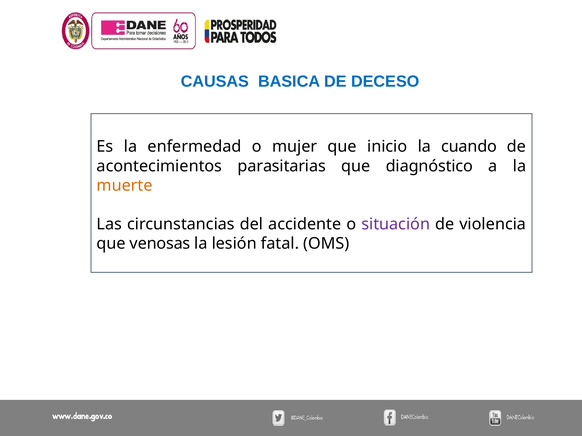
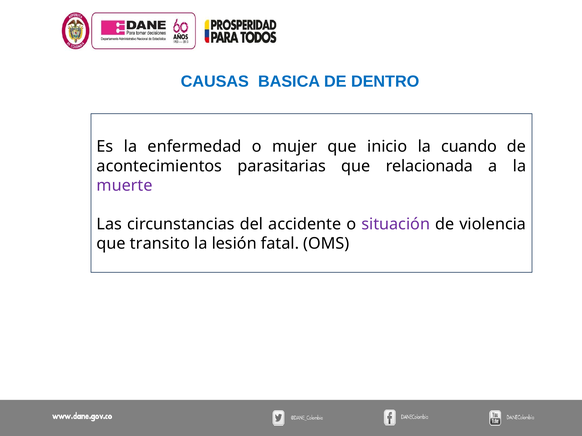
DECESO: DECESO -> DENTRO (385, 82)
diagnóstico: diagnóstico -> relacionada (429, 166)
muerte colour: orange -> purple (125, 186)
venosas: venosas -> transito (160, 244)
